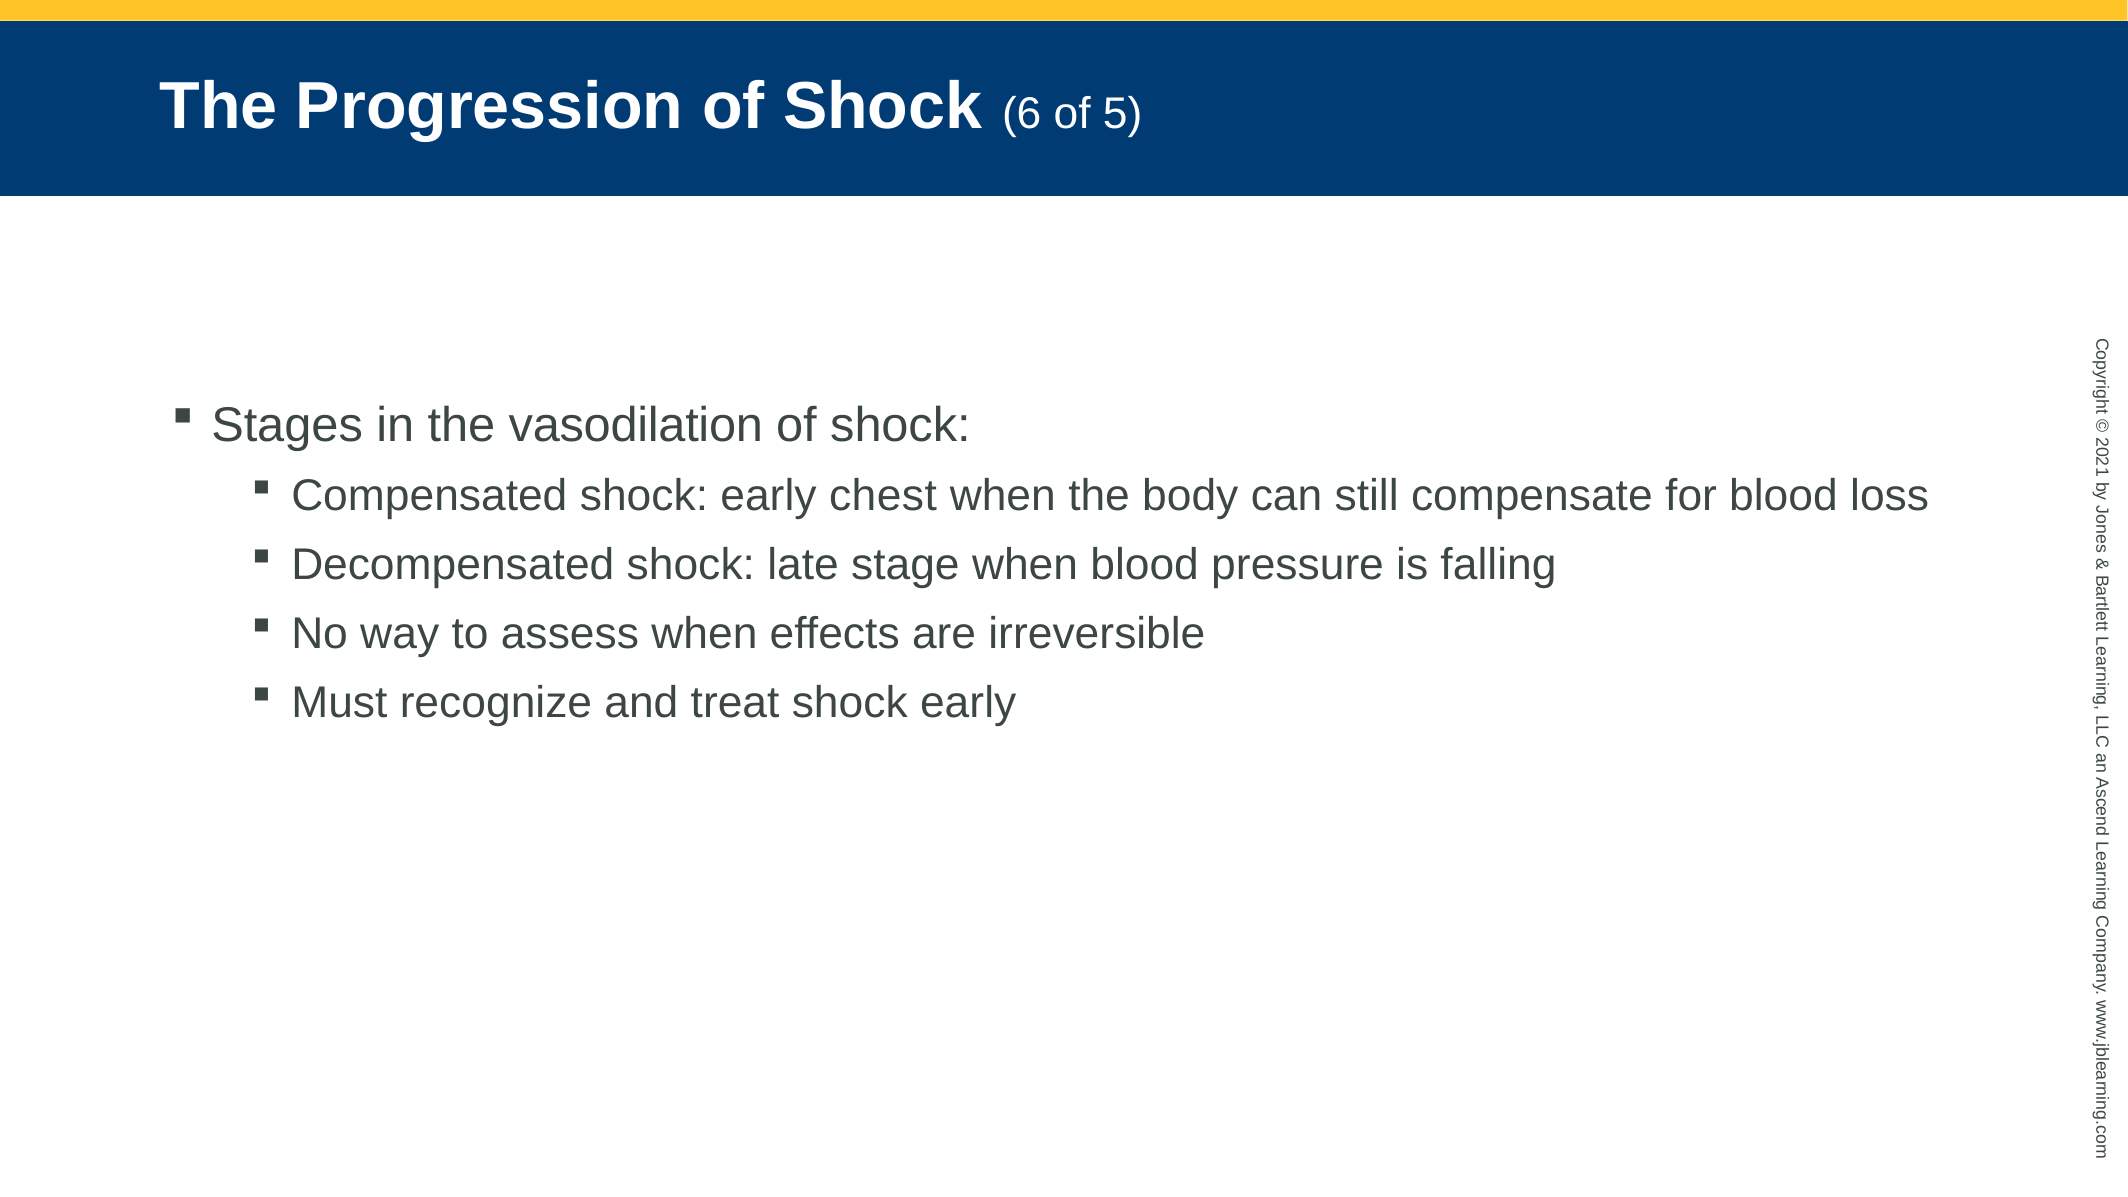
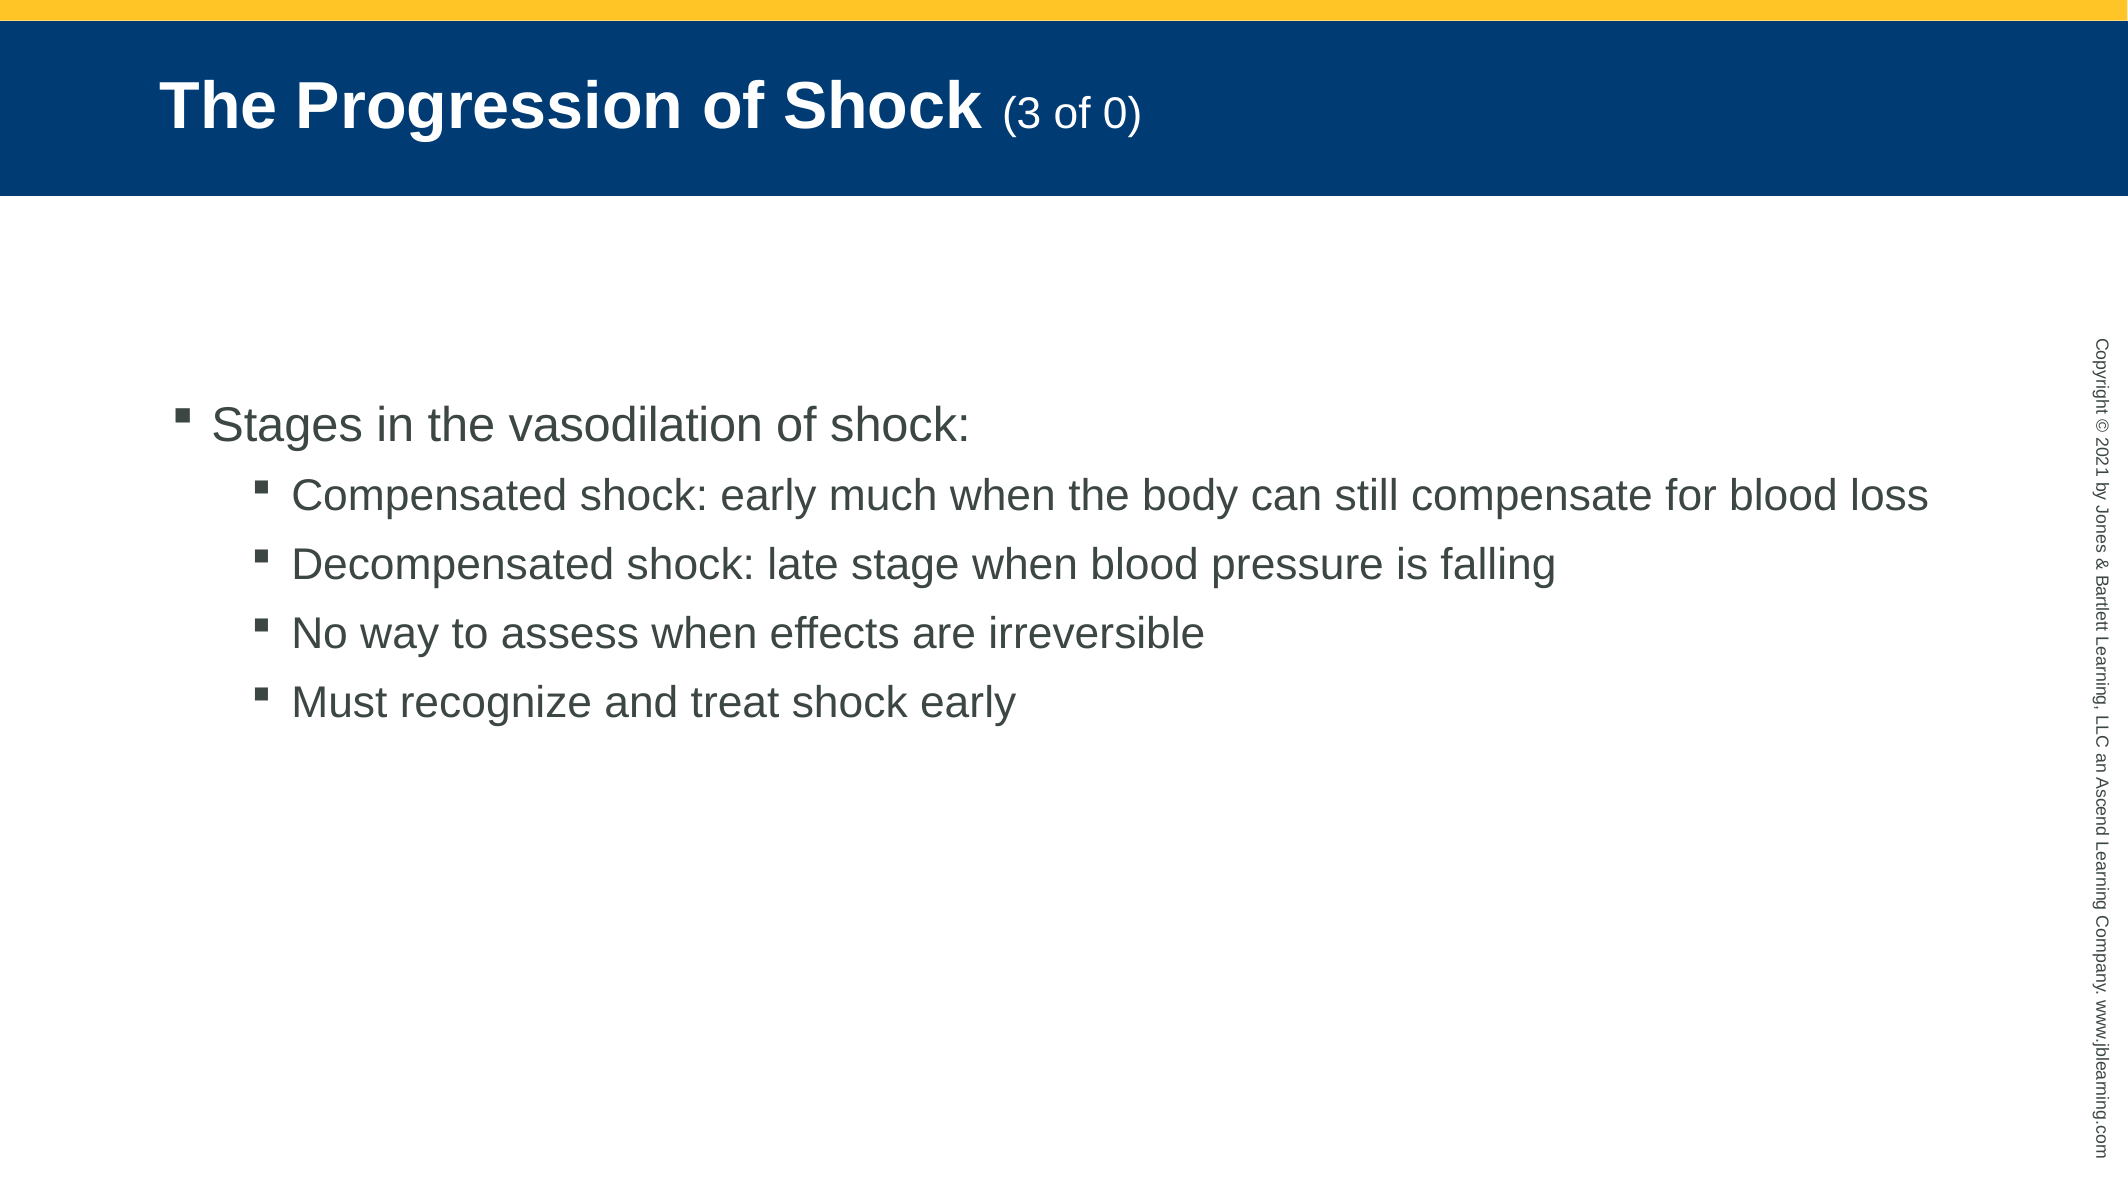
6: 6 -> 3 (1022, 114)
of 5: 5 -> 0 (1123, 114)
chest: chest -> much (883, 496)
